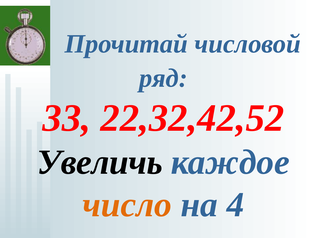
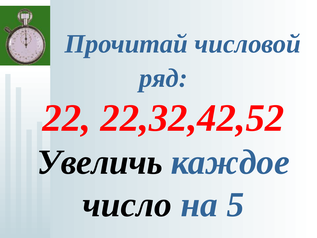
33: 33 -> 22 (67, 118)
число colour: orange -> black (127, 204)
4: 4 -> 5 (235, 204)
